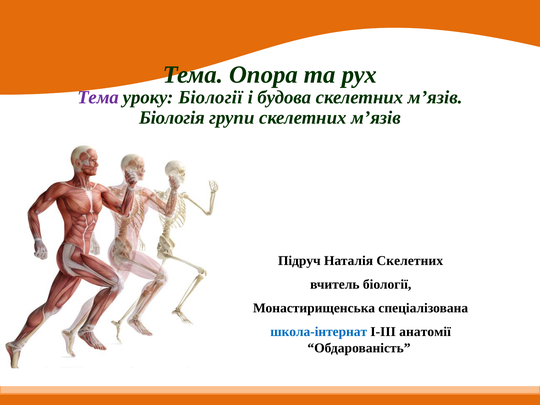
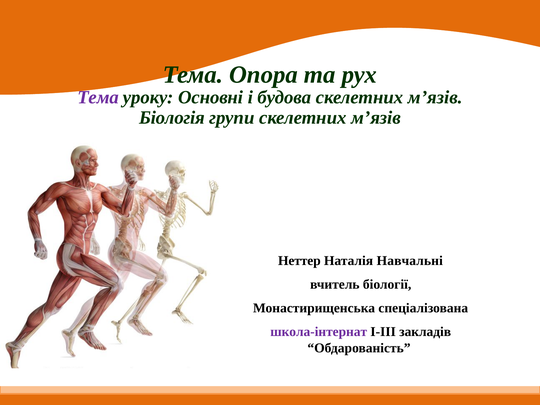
уроку Біології: Біології -> Основні (211, 97)
Підруч: Підруч -> Неттер (299, 261)
Наталія Скелетних: Скелетних -> Навчальні (410, 261)
школа-інтернат colour: blue -> purple (319, 332)
анатомії: анатомії -> закладів (425, 332)
